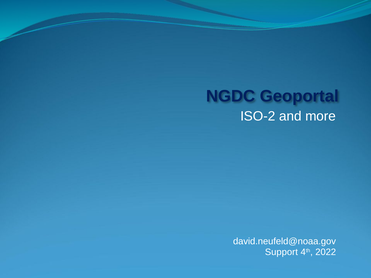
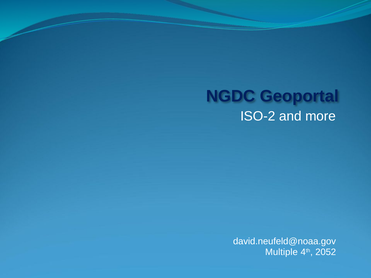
Support: Support -> Multiple (281, 252)
2022: 2022 -> 2052 (326, 252)
